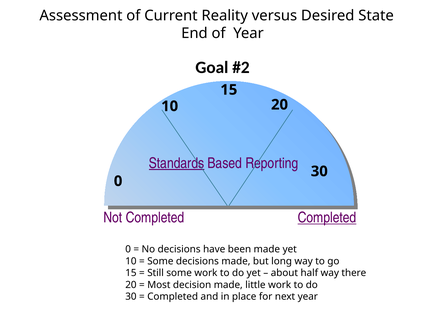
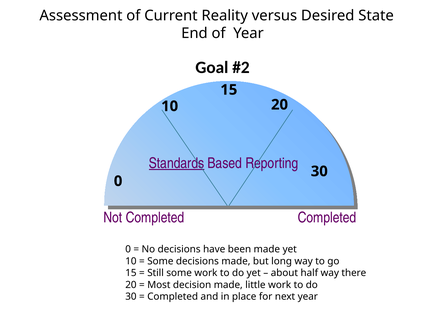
Completed underline: present -> none (327, 218)
